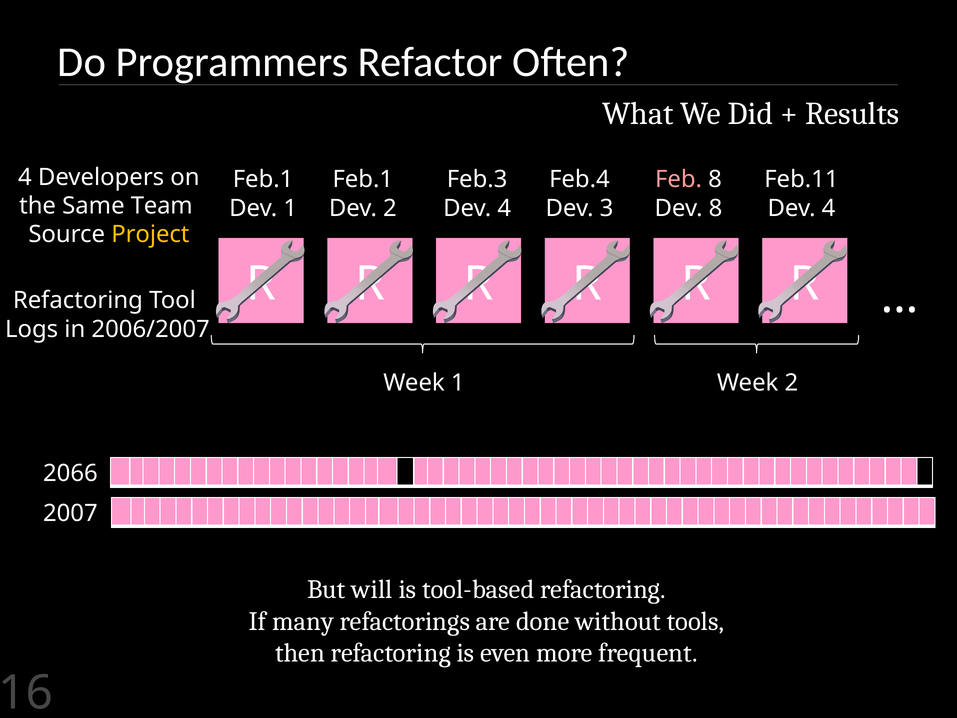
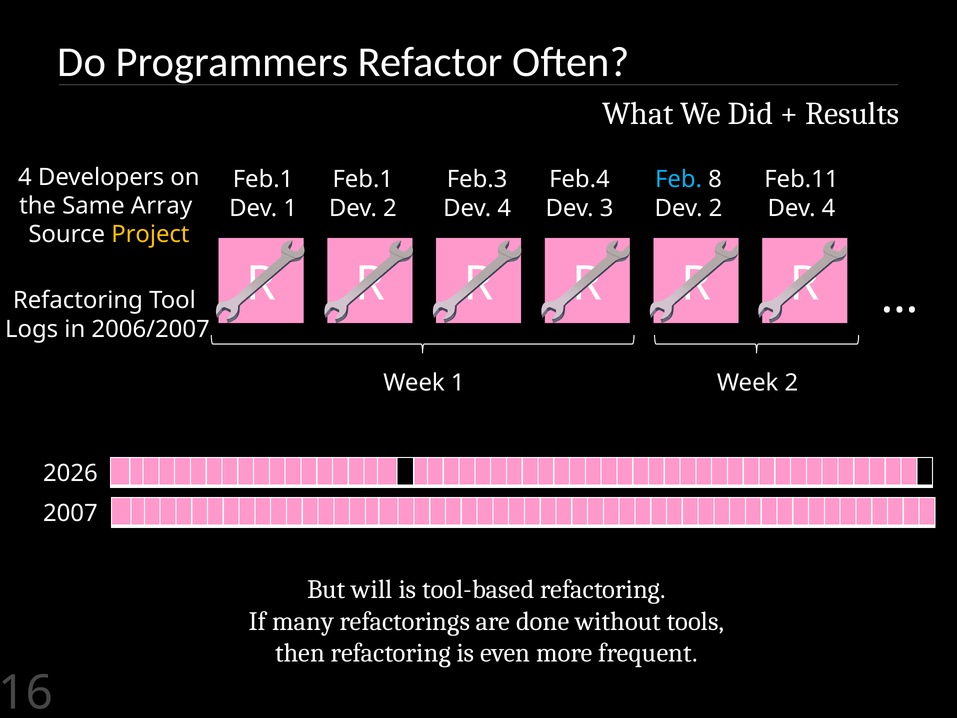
Feb colour: pink -> light blue (679, 179)
Team: Team -> Array (162, 206)
8: 8 -> 2 (716, 208)
2066: 2066 -> 2026 (70, 473)
